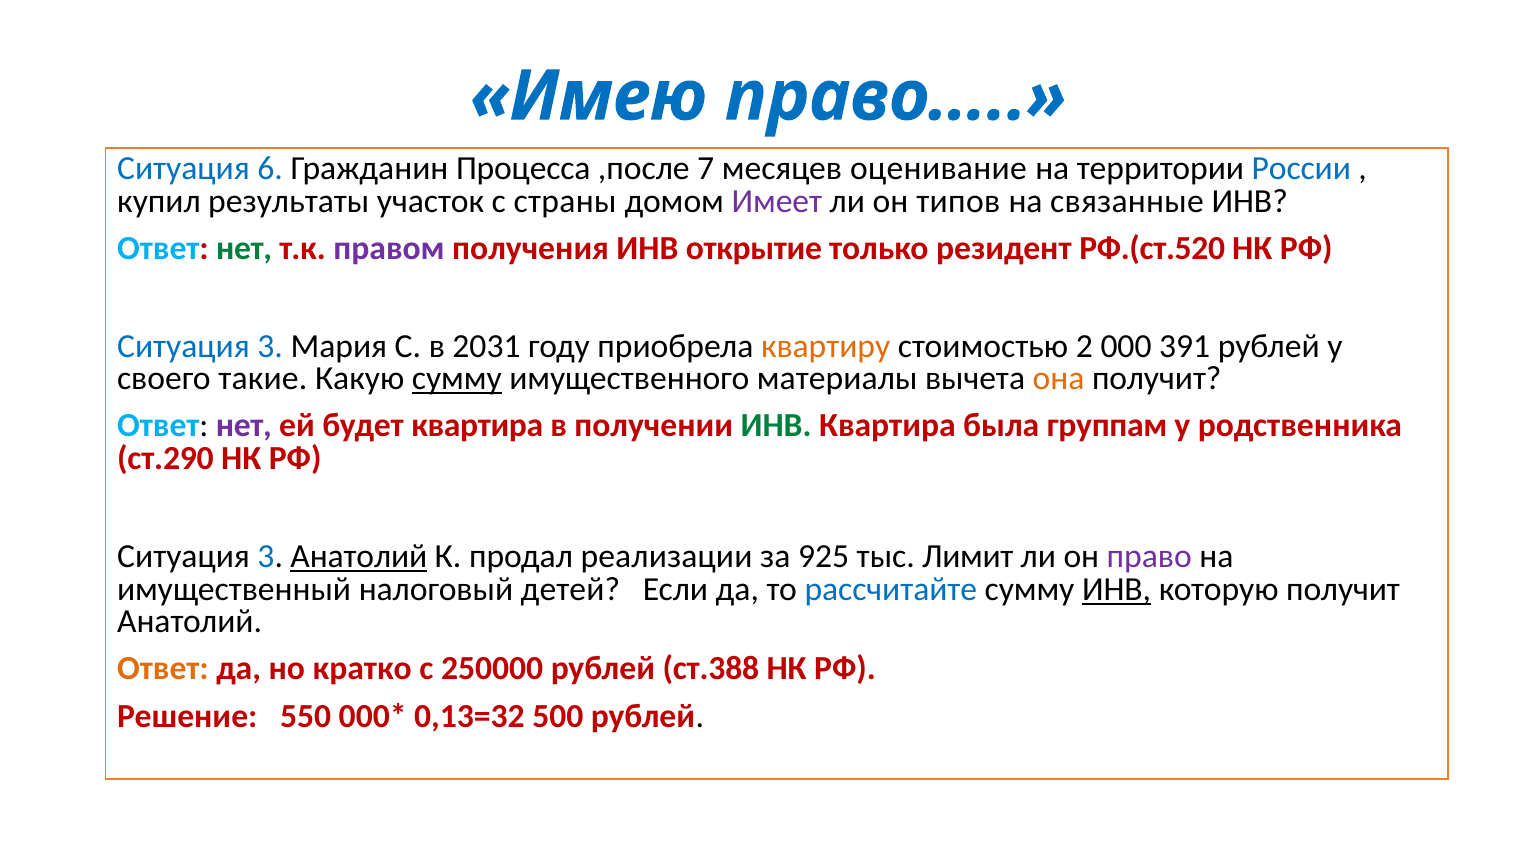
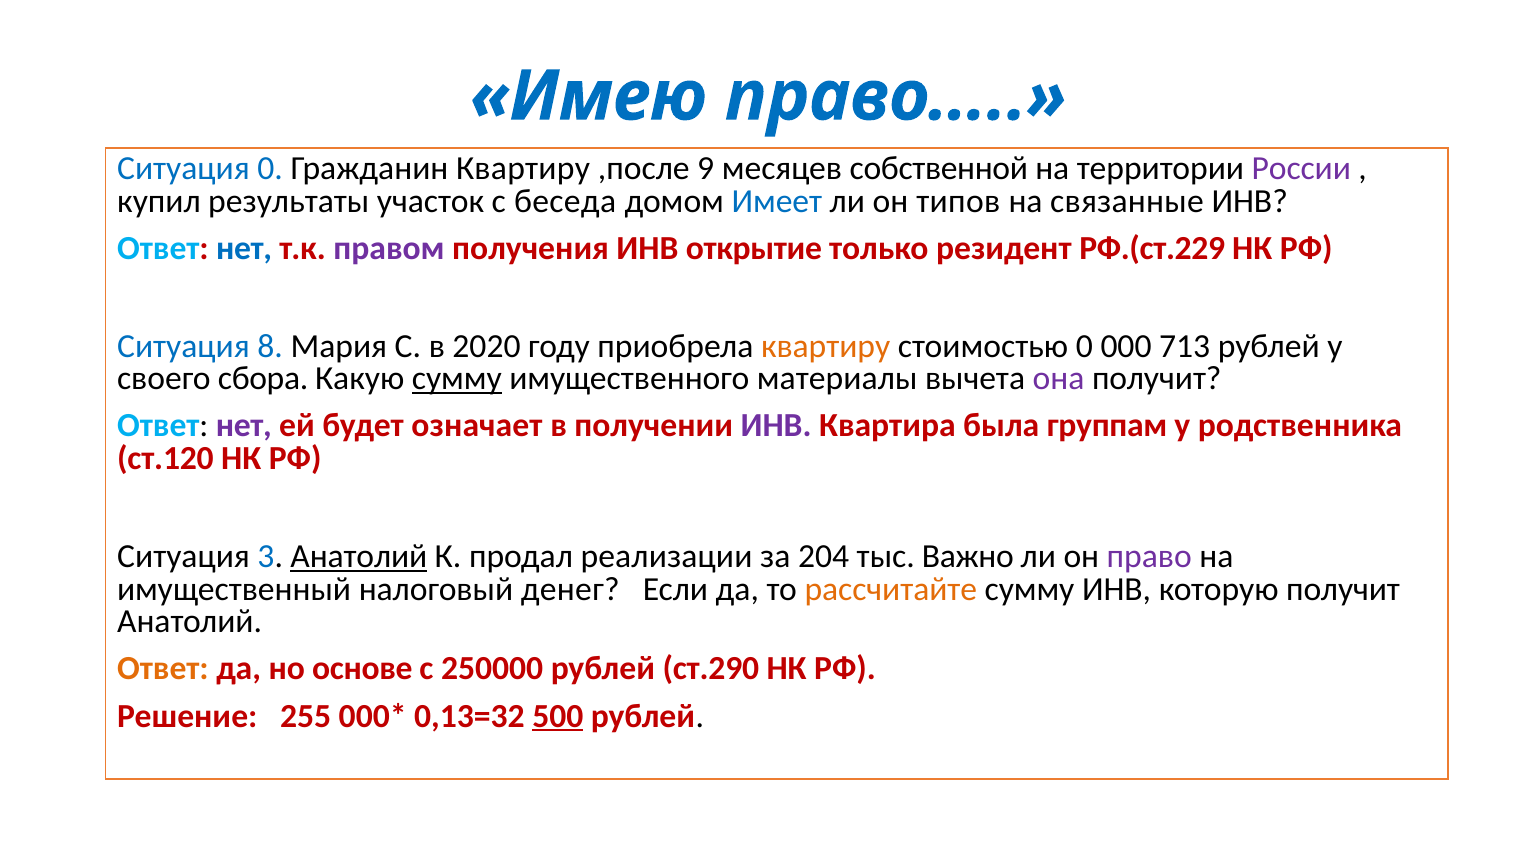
Ситуация 6: 6 -> 0 (270, 168)
Гражданин Процесса: Процесса -> Квартиру (523, 168)
7: 7 -> 9 (706, 168)
оценивание: оценивание -> собственной (939, 168)
России colour: blue -> purple (1301, 168)
страны: страны -> беседа (565, 201)
Имеет colour: purple -> blue (777, 201)
нет colour: green -> blue (244, 248)
РФ.(ст.520: РФ.(ст.520 -> РФ.(ст.229 (1152, 248)
3: 3 -> 8 (270, 346)
2031: 2031 -> 2020 (486, 346)
стоимостью 2: 2 -> 0 (1084, 346)
391: 391 -> 713 (1185, 346)
такие: такие -> сбора (263, 379)
она colour: orange -> purple (1059, 379)
будет квартира: квартира -> означает (477, 426)
ИНВ colour: green -> purple (776, 426)
ст.290: ст.290 -> ст.120 (165, 458)
925: 925 -> 204 (824, 556)
Лимит: Лимит -> Важно (968, 556)
детей: детей -> денег (570, 589)
рассчитайте colour: blue -> orange (891, 589)
ИНВ underline: present -> none (1117, 589)
кратко: кратко -> основе (362, 669)
ст.388: ст.388 -> ст.290 (711, 669)
550: 550 -> 255 (306, 716)
500 underline: none -> present (558, 716)
